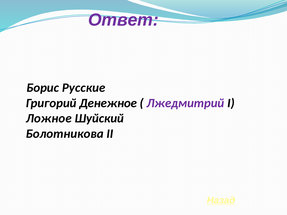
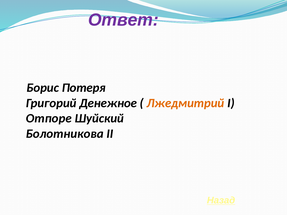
Русские: Русские -> Потеря (84, 88)
Лжедмитрий colour: purple -> orange (185, 103)
Ложное: Ложное -> Отпоре (49, 118)
